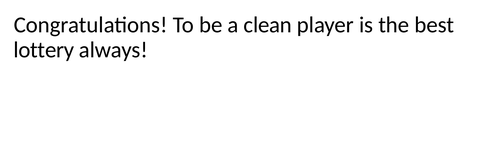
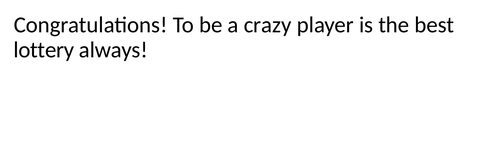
clean: clean -> crazy (268, 25)
